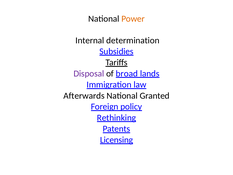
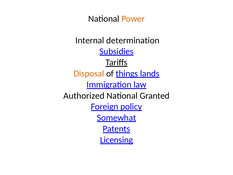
Disposal colour: purple -> orange (89, 73)
broad: broad -> things (127, 73)
Afterwards: Afterwards -> Authorized (84, 96)
Rethinking: Rethinking -> Somewhat (116, 118)
